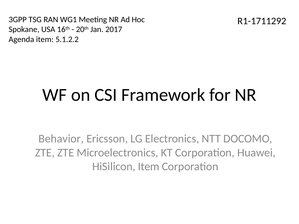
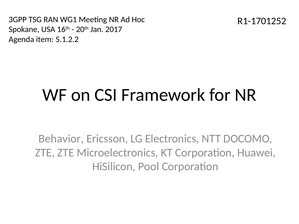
R1-1711292: R1-1711292 -> R1-1701252 (262, 21)
HiSilicon Item: Item -> Pool (149, 167)
